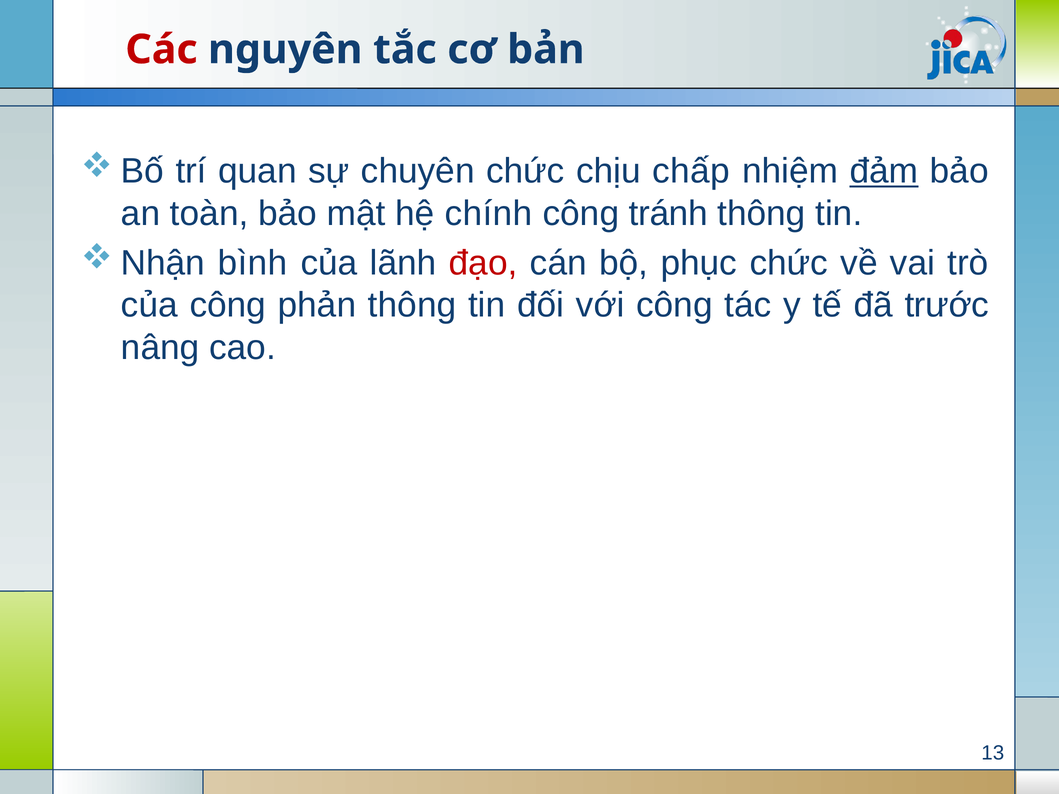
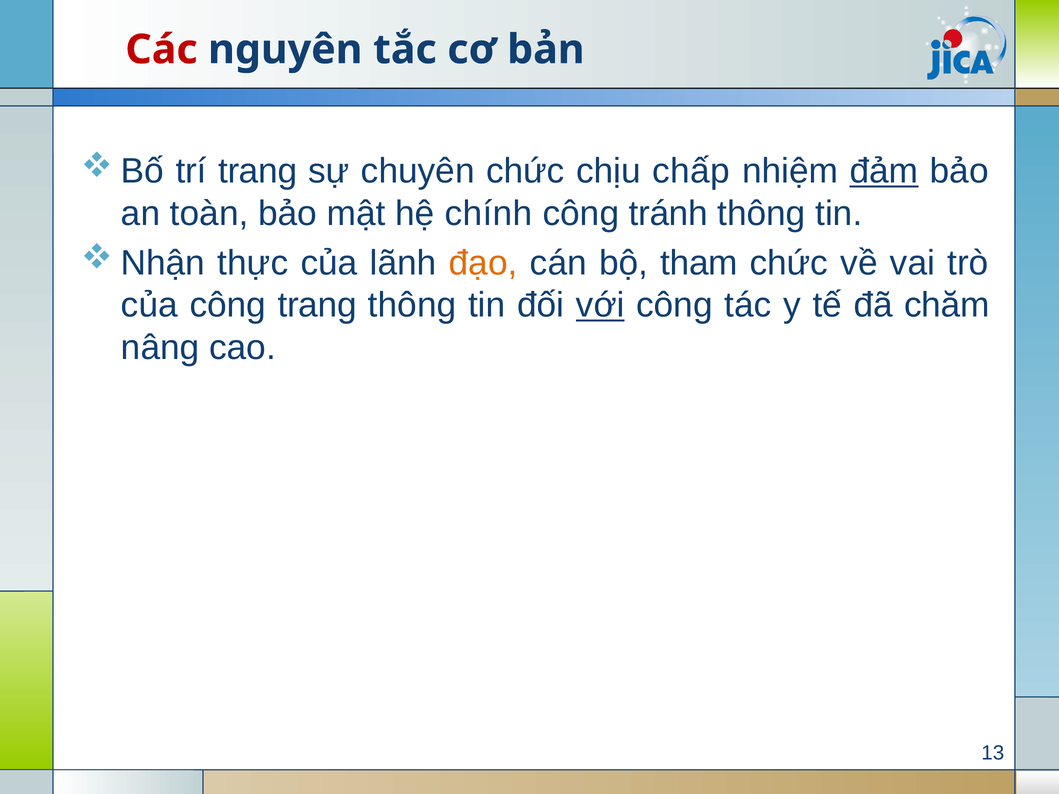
trí quan: quan -> trang (258, 171)
bình: bình -> thực (253, 263)
đạo colour: red -> orange (483, 263)
phục: phục -> tham (699, 263)
công phản: phản -> trang (317, 305)
với underline: none -> present (600, 305)
trước: trước -> chăm (947, 305)
